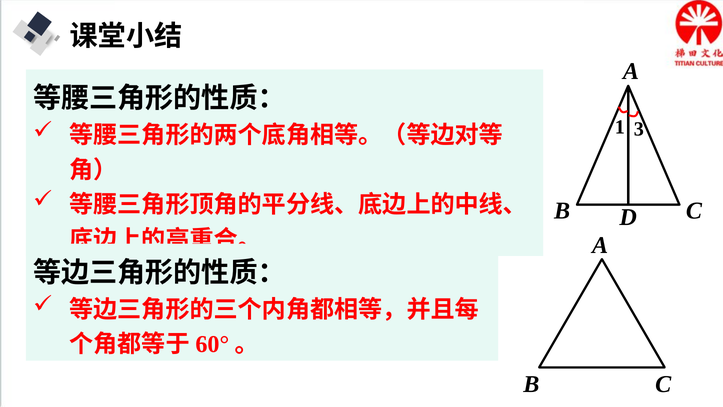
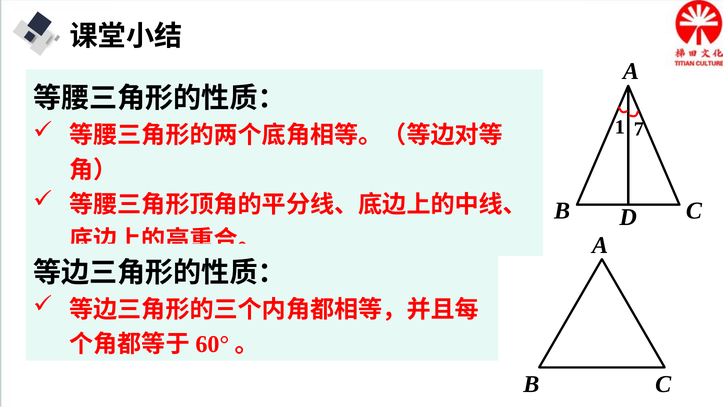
3: 3 -> 7 (639, 129)
